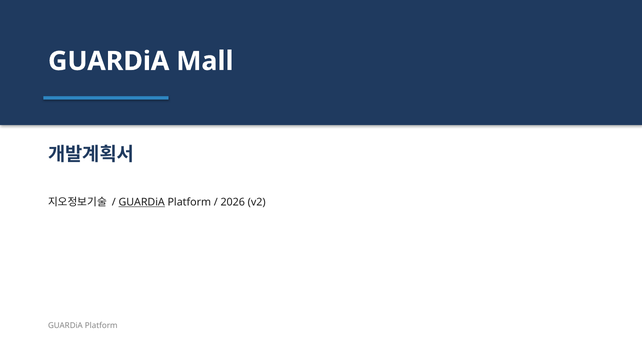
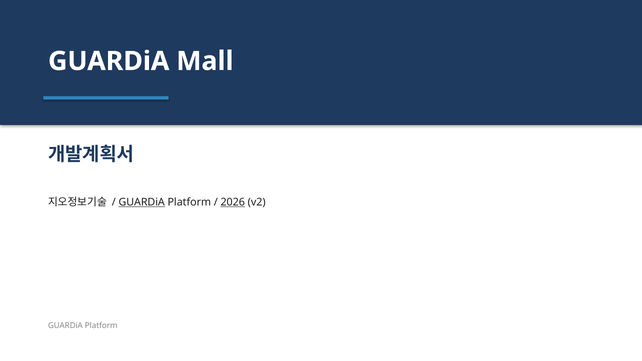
2026 underline: none -> present (233, 202)
